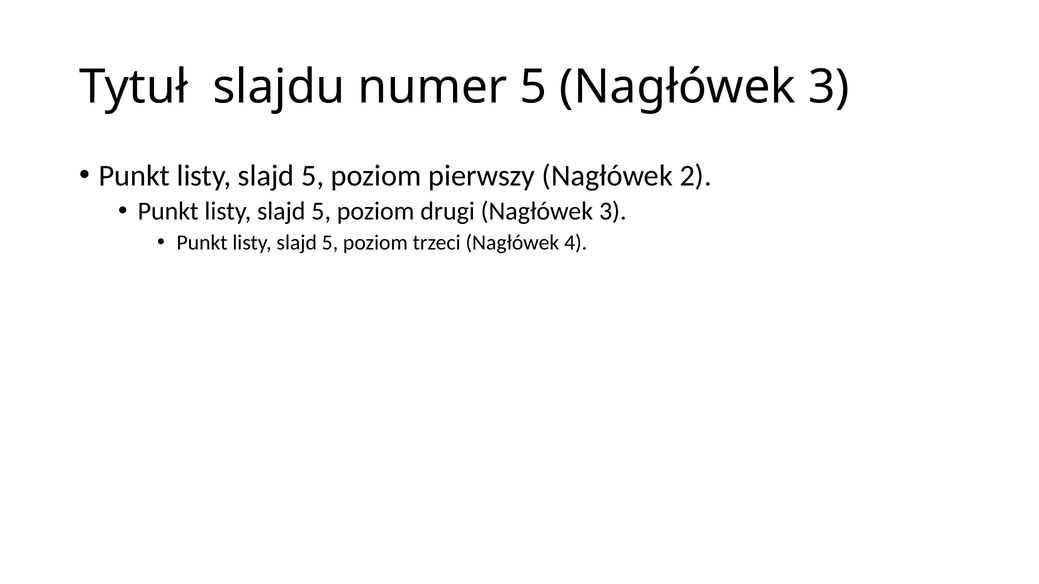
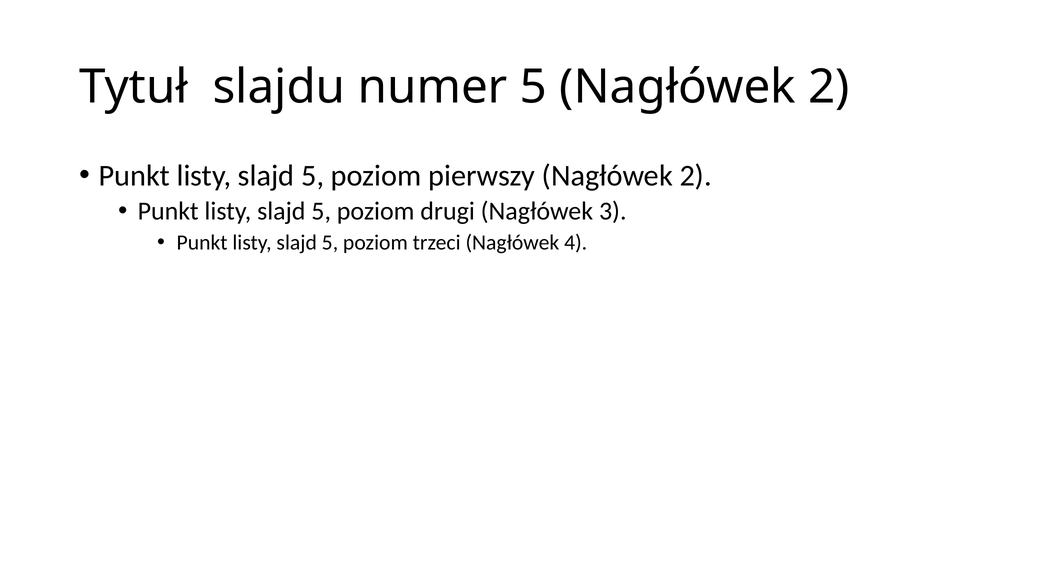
5 Nagłówek 3: 3 -> 2 (829, 87)
